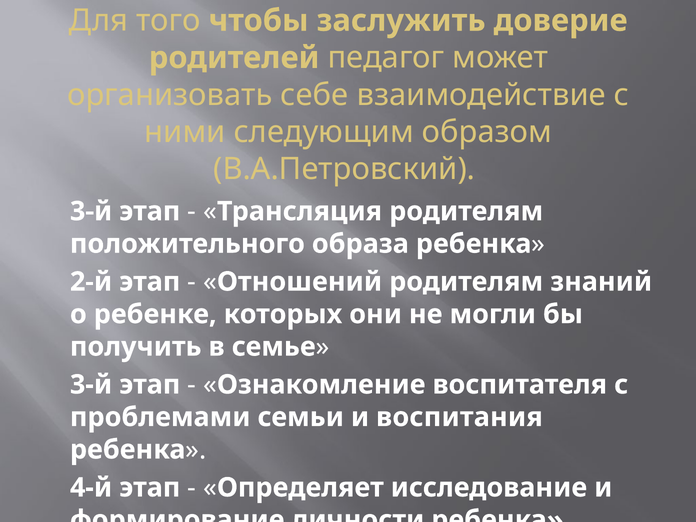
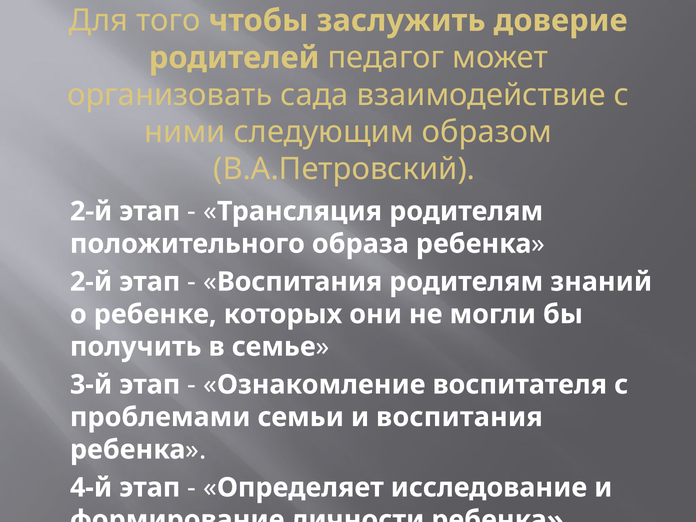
себе: себе -> сада (315, 95)
3-й: 3-й -> 2-й (91, 211)
Отношений: Отношений -> Воспитания (300, 282)
